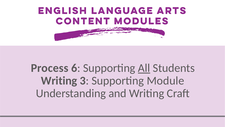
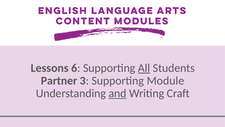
Process: Process -> Lessons (50, 68)
Writing: Writing -> Partner (59, 80)
and underline: none -> present (118, 93)
